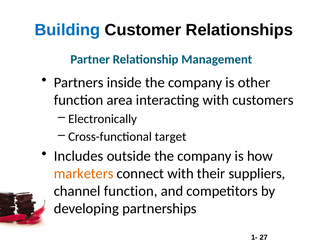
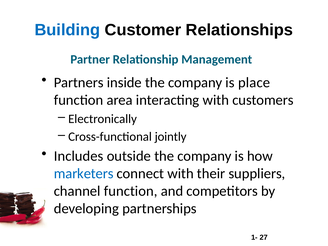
other: other -> place (254, 82)
target: target -> jointly (171, 137)
marketers colour: orange -> blue (84, 174)
